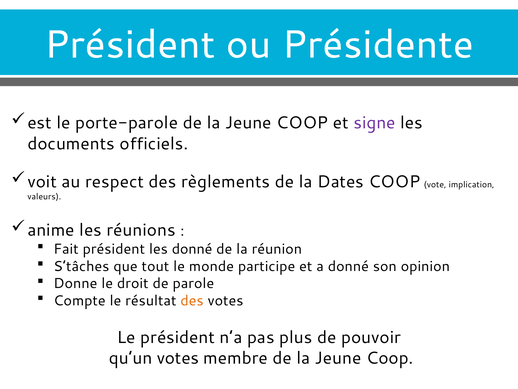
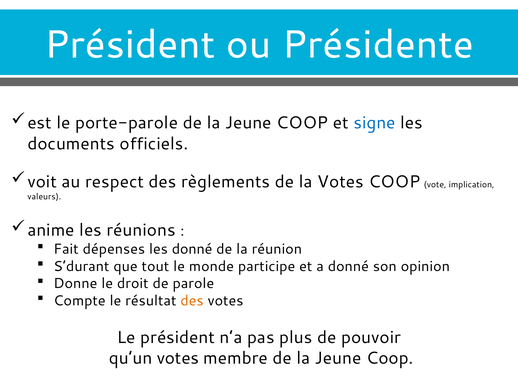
signe colour: purple -> blue (375, 123)
la Dates: Dates -> Votes (341, 182)
Fait président: président -> dépenses (114, 249)
S’tâches: S’tâches -> S’durant (81, 266)
